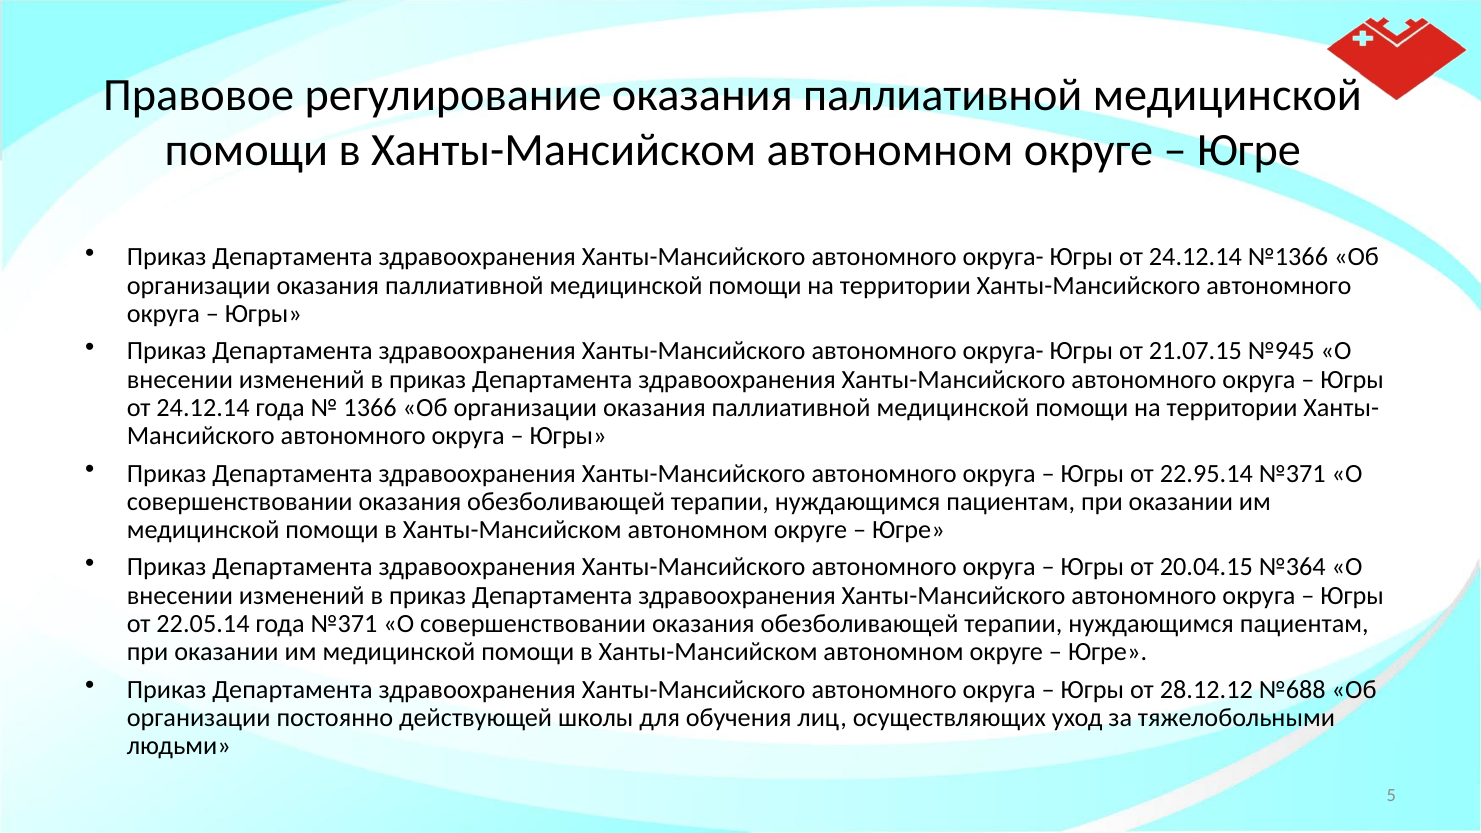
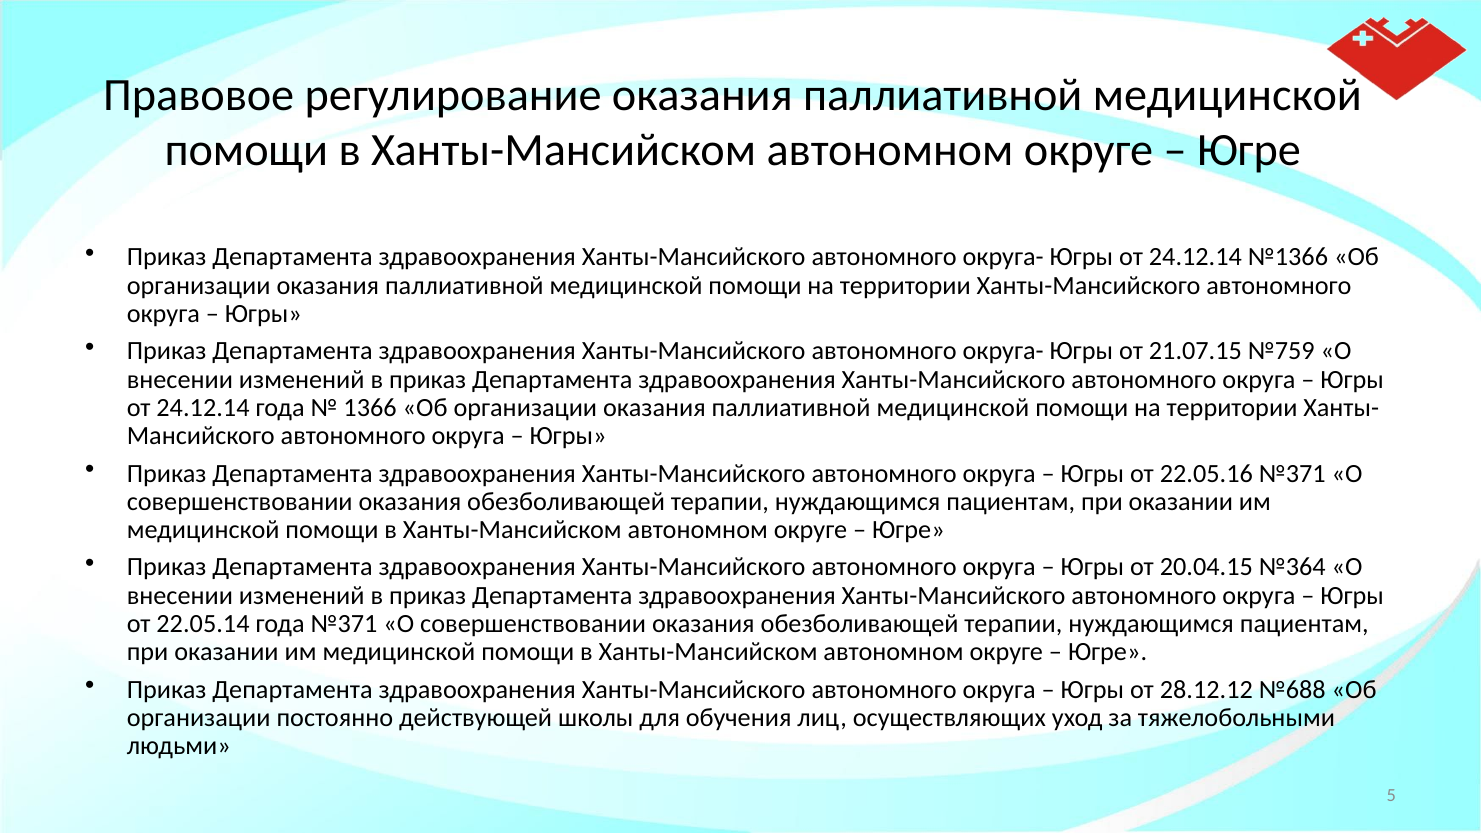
№945: №945 -> №759 (1281, 351)
22.95.14: 22.95.14 -> 22.05.16 (1206, 473)
